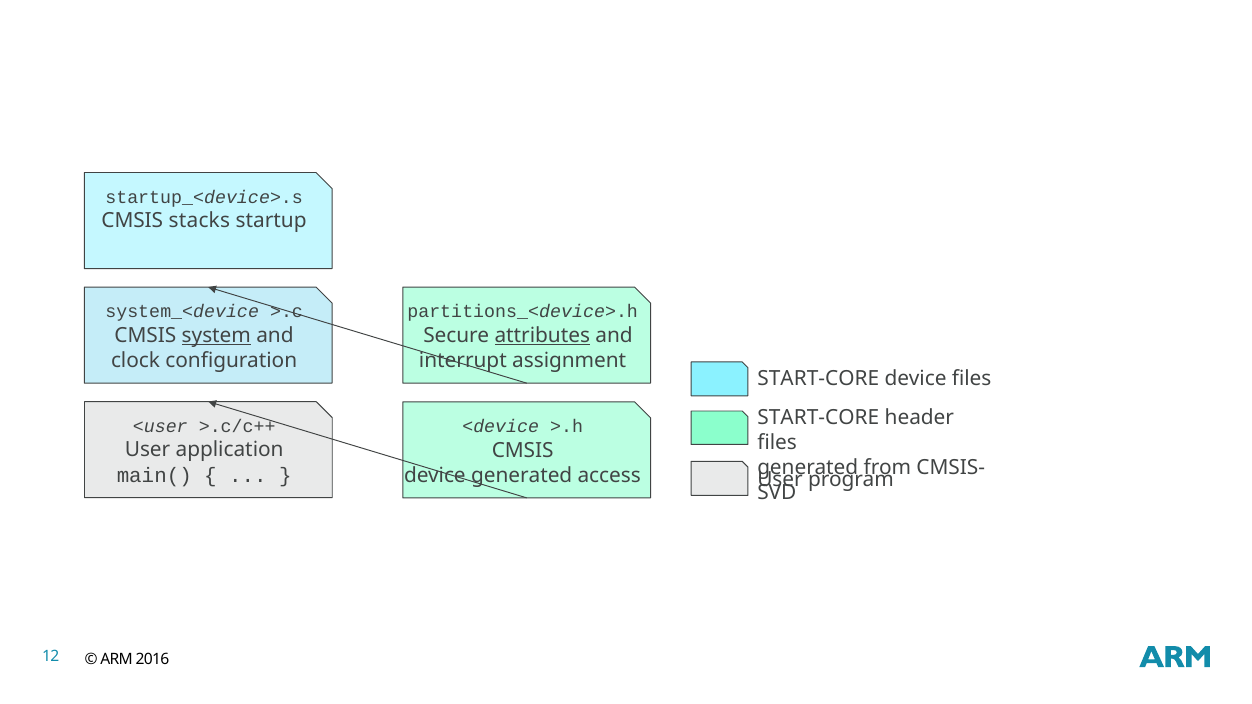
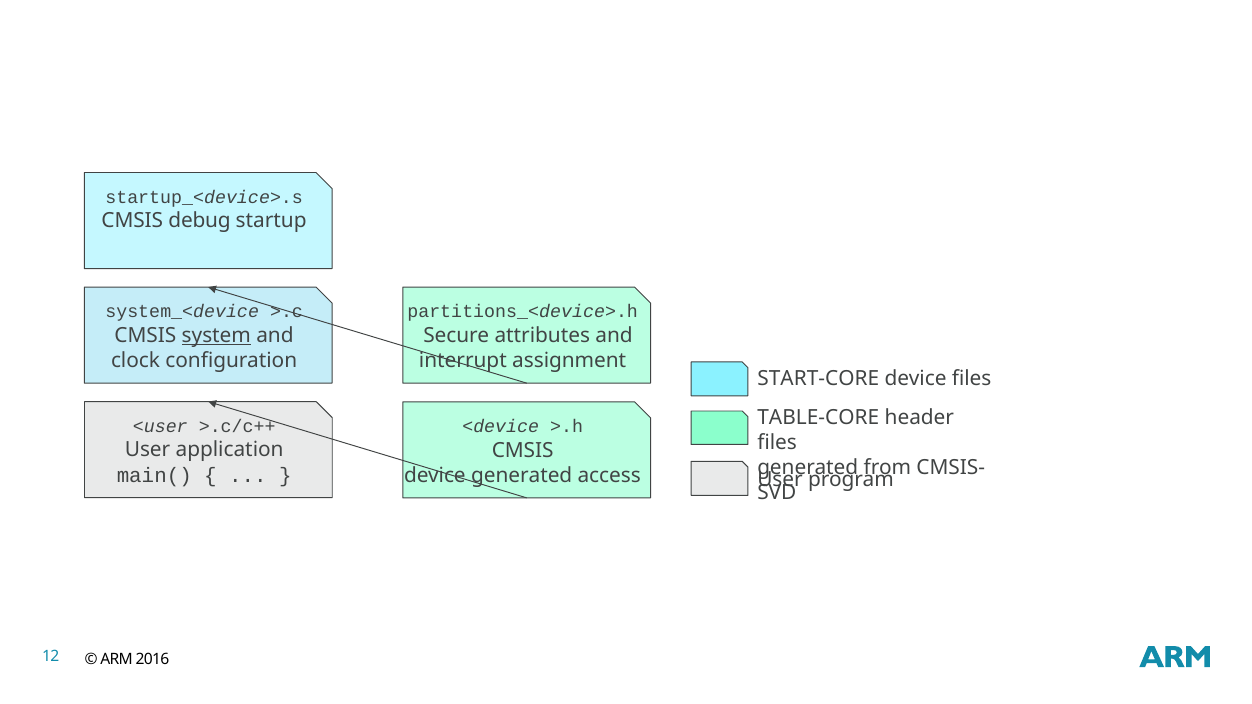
stacks: stacks -> debug (200, 221)
attributes underline: present -> none (542, 336)
START-CORE: START-CORE -> TABLE-CORE (818, 417)
